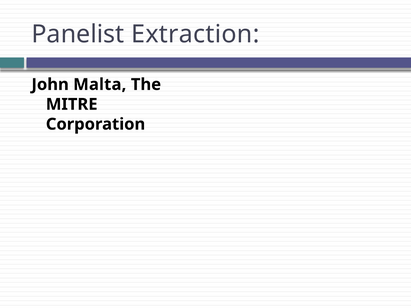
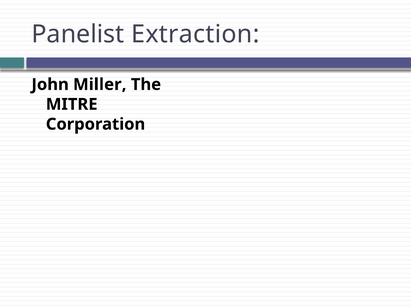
Malta: Malta -> Miller (100, 85)
